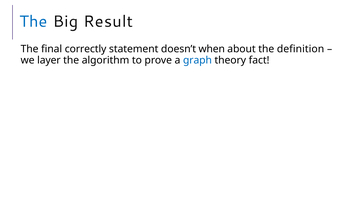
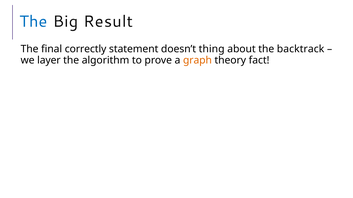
when: when -> thing (212, 49)
definition: definition -> backtrack (301, 49)
graph colour: blue -> orange (197, 60)
